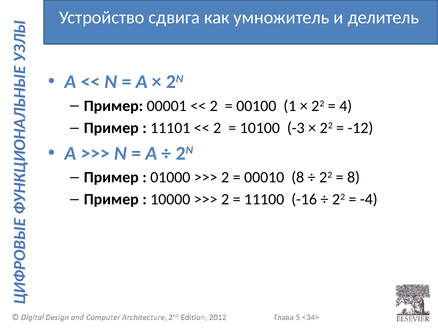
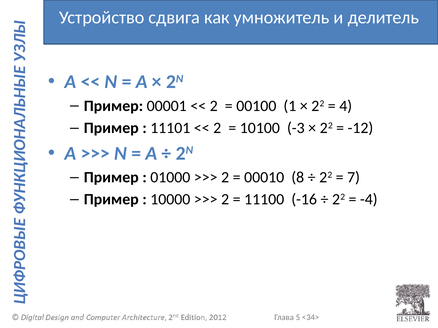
8: 8 -> 7 (354, 178)
